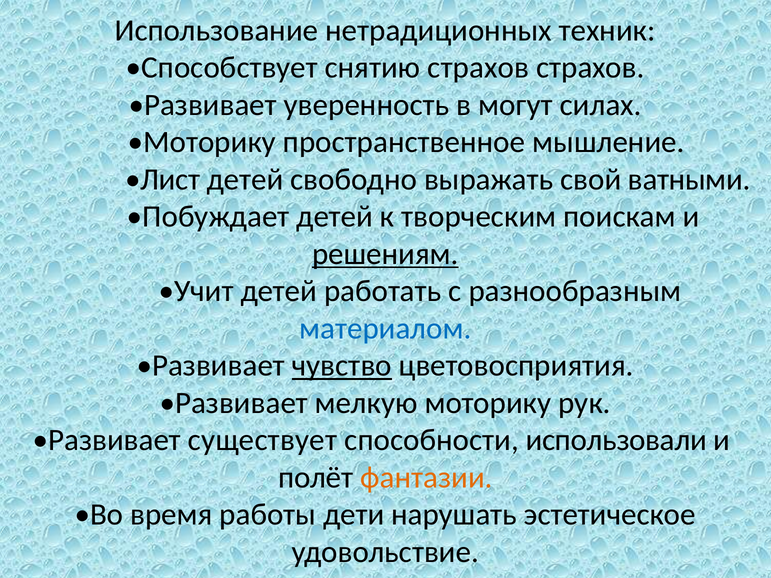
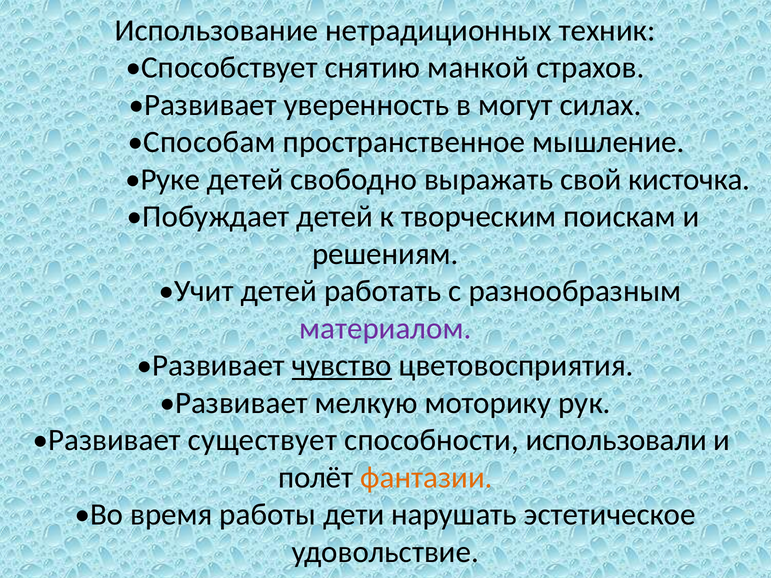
снятию страхов: страхов -> манкой (478, 68)
Моторику: Моторику -> Способам (202, 142)
Лист: Лист -> Руке (163, 179)
ватными: ватными -> кисточка (689, 179)
решениям underline: present -> none (385, 254)
материалом colour: blue -> purple (385, 329)
